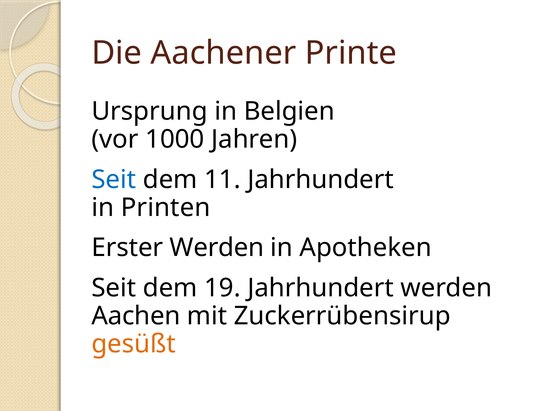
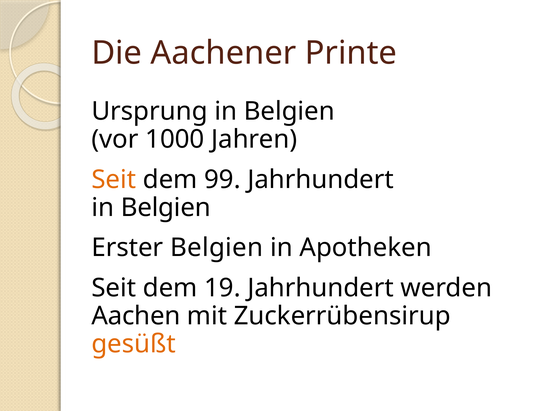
Seit colour: blue -> orange (114, 180)
11: 11 -> 99 (222, 180)
Printen: Printen -> Belgien (166, 207)
Erster Werden: Werden -> Belgien (217, 248)
